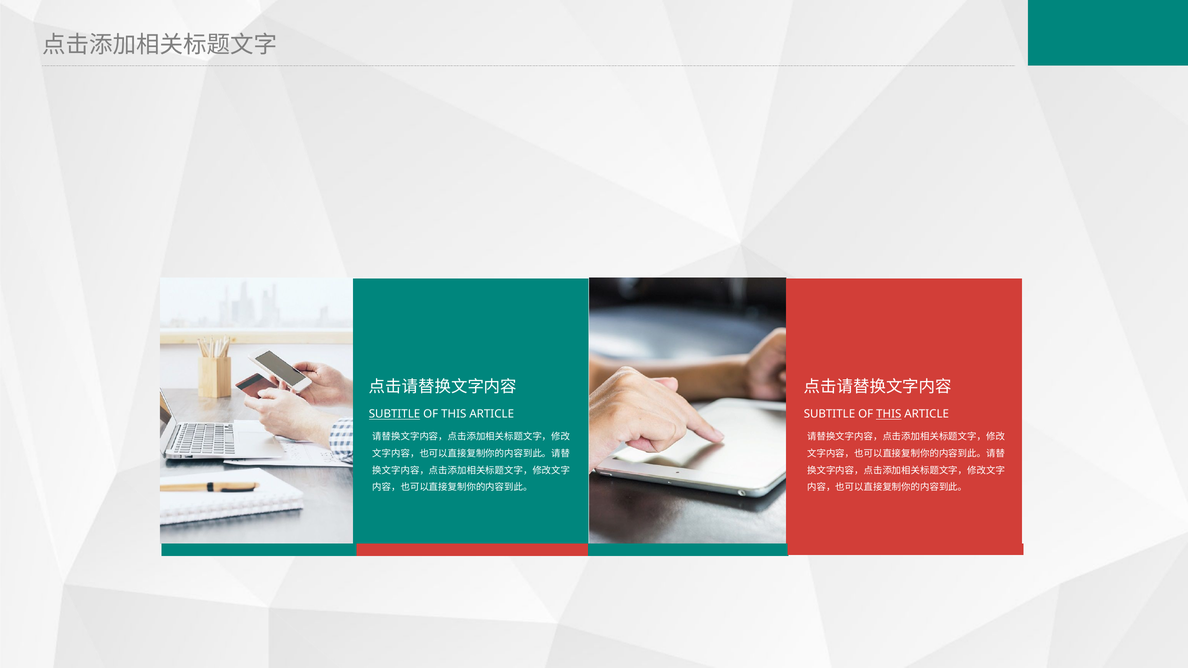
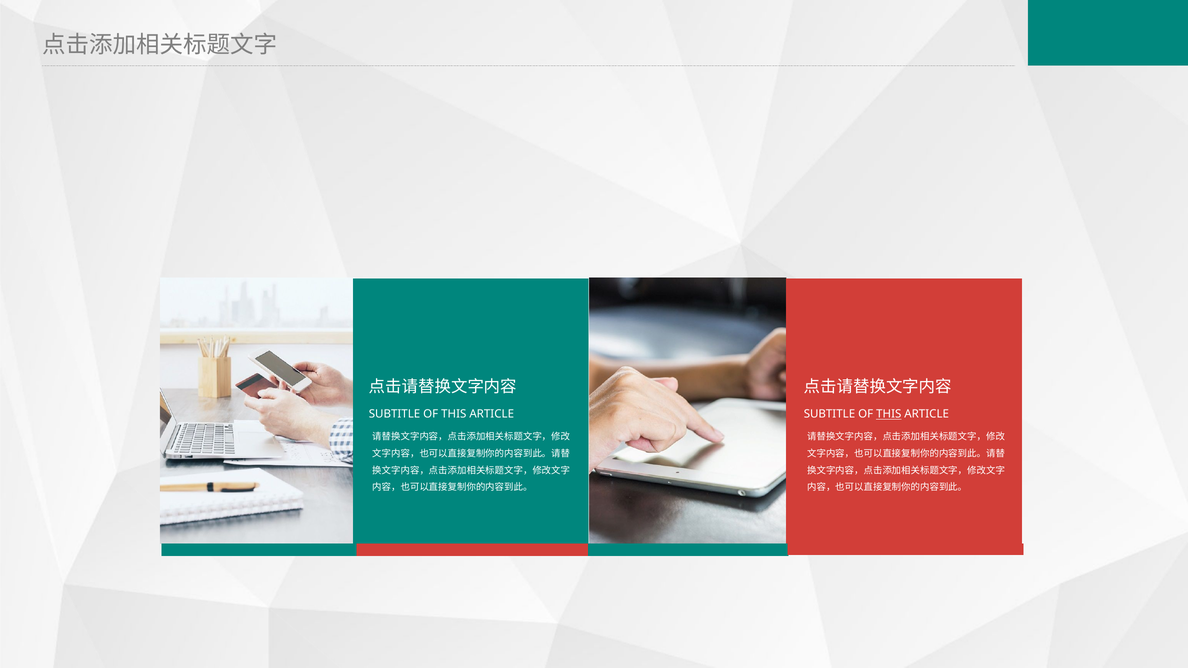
SUBTITLE underline: present -> none (394, 414)
